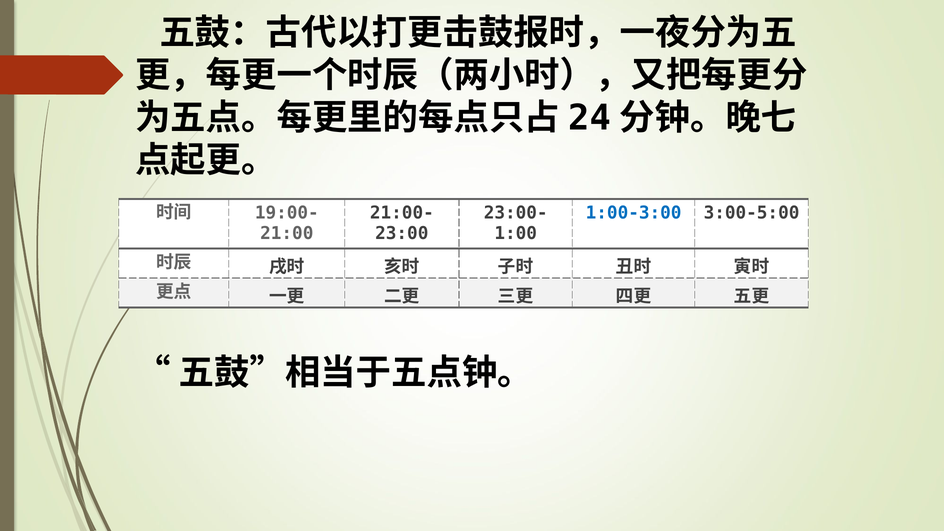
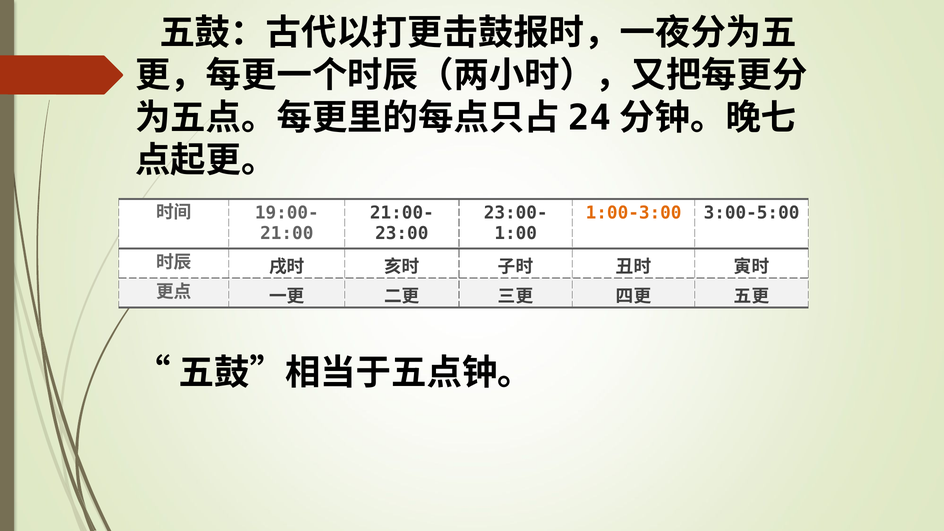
1:00-3:00 colour: blue -> orange (634, 213)
